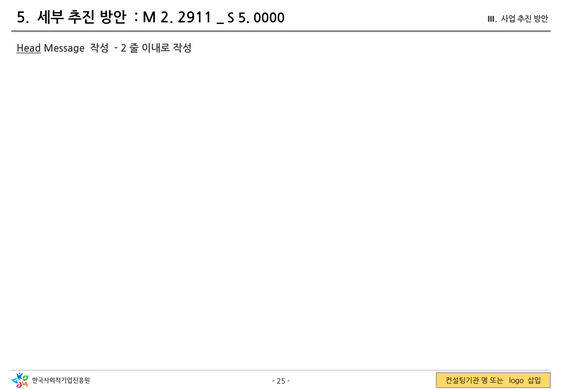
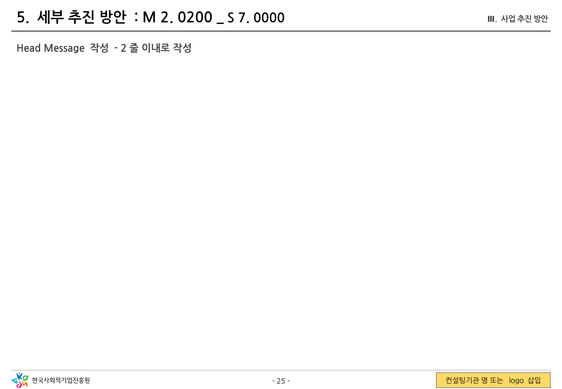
2911: 2911 -> 0200 (195, 18)
S 5: 5 -> 7 (244, 18)
Head underline: present -> none (29, 49)
